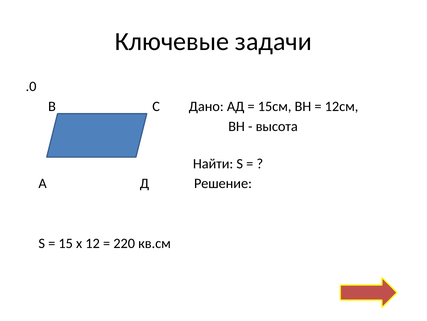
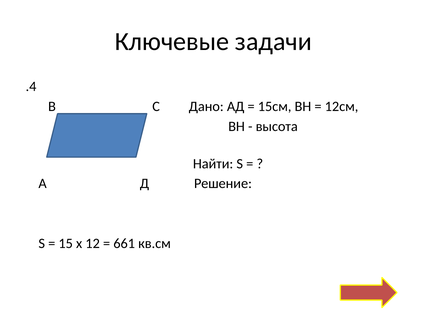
.0: .0 -> .4 (31, 86)
220: 220 -> 661 (124, 243)
